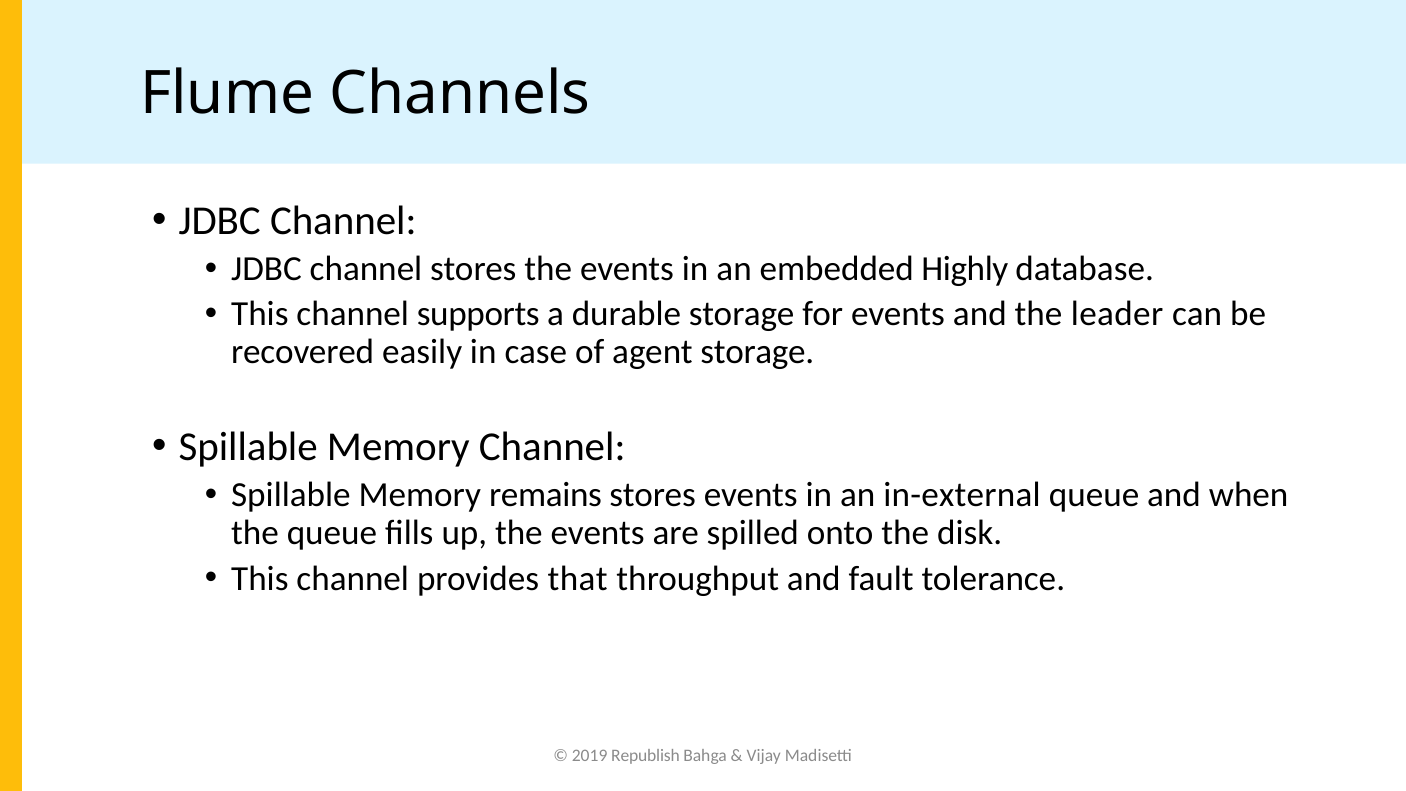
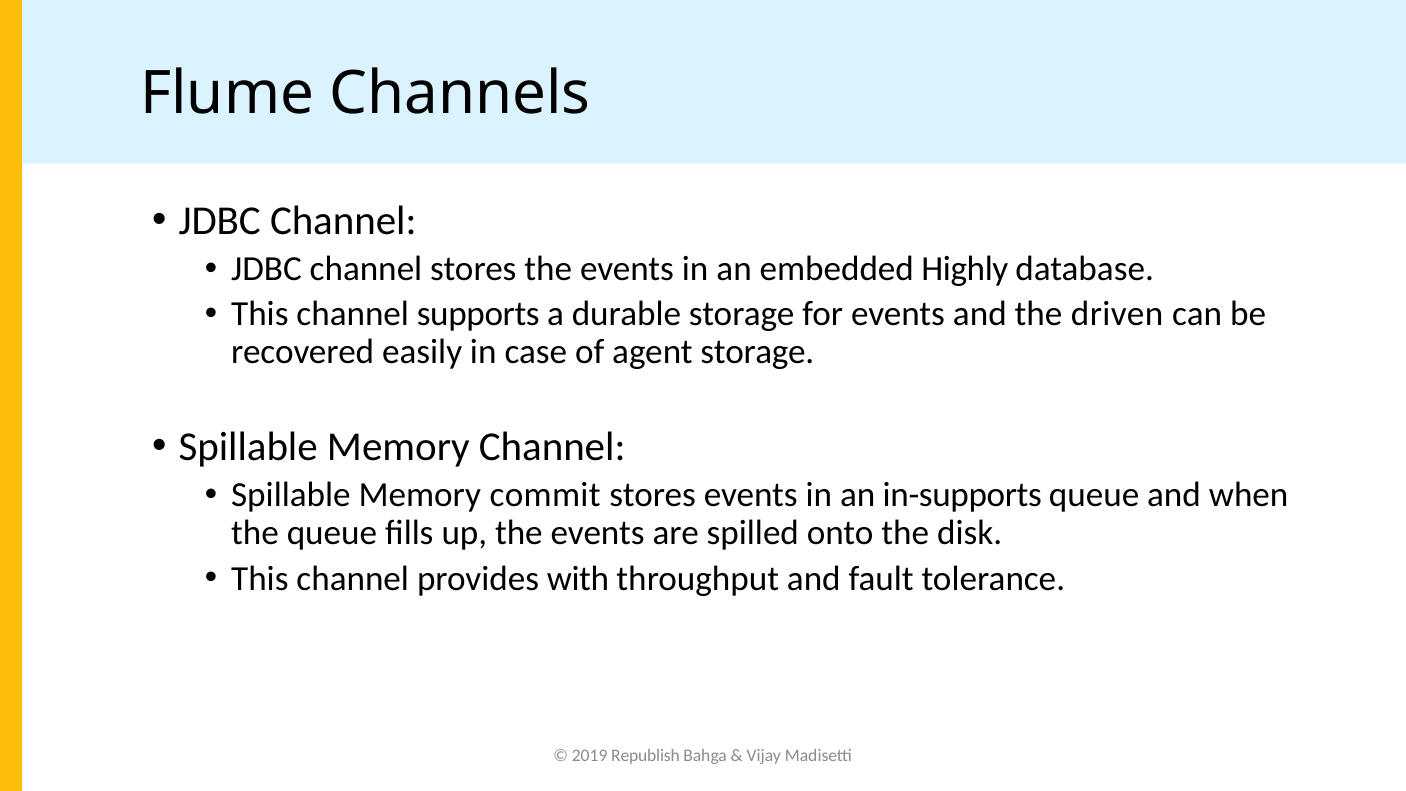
leader: leader -> driven (1117, 314)
remains: remains -> commit (545, 495)
in-external: in-external -> in-supports (962, 495)
that: that -> with (578, 578)
